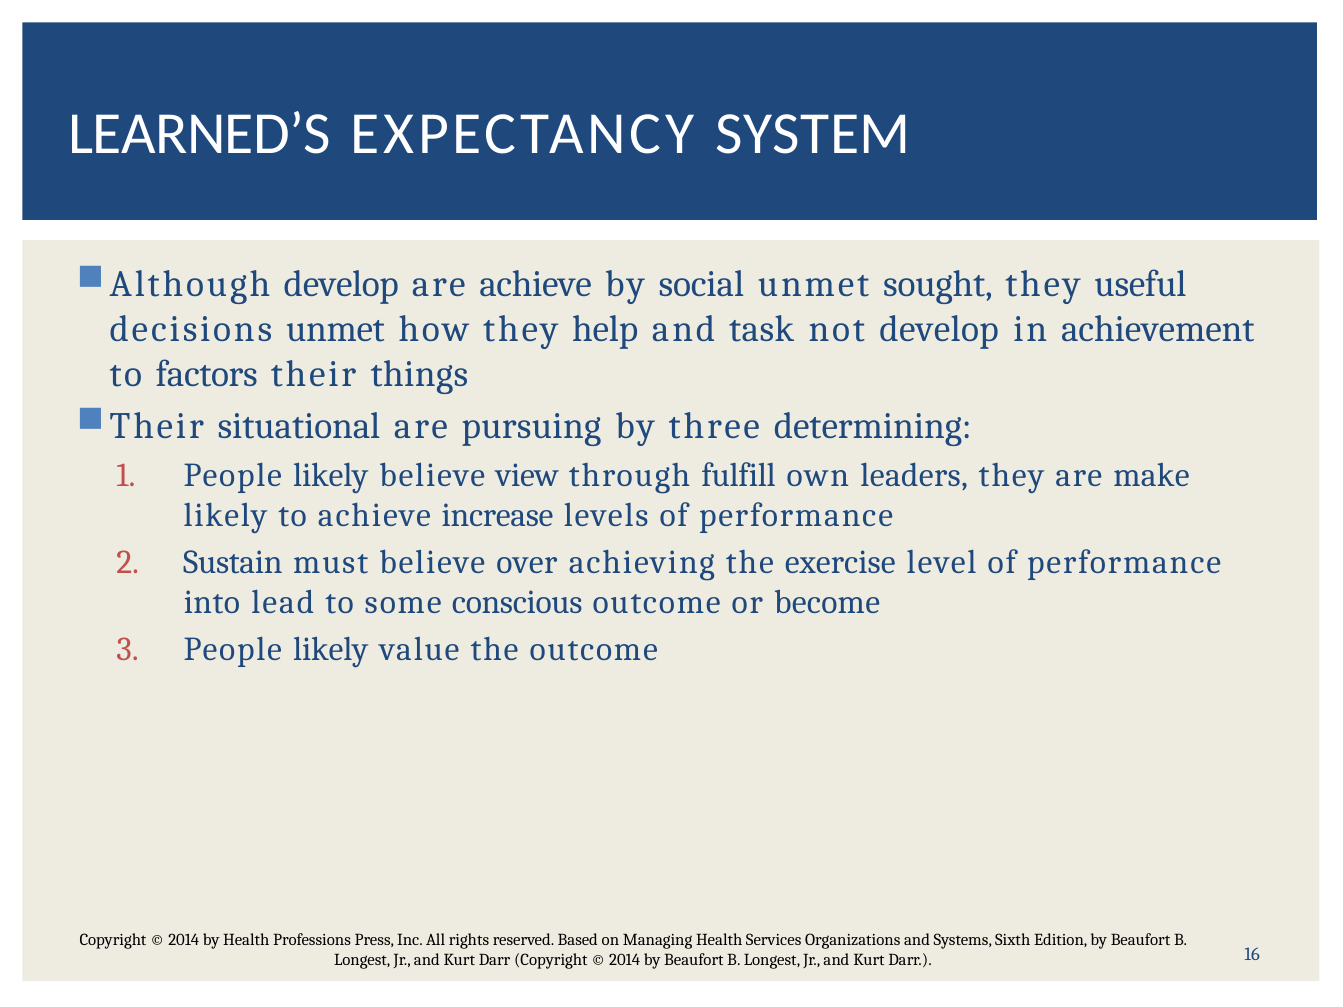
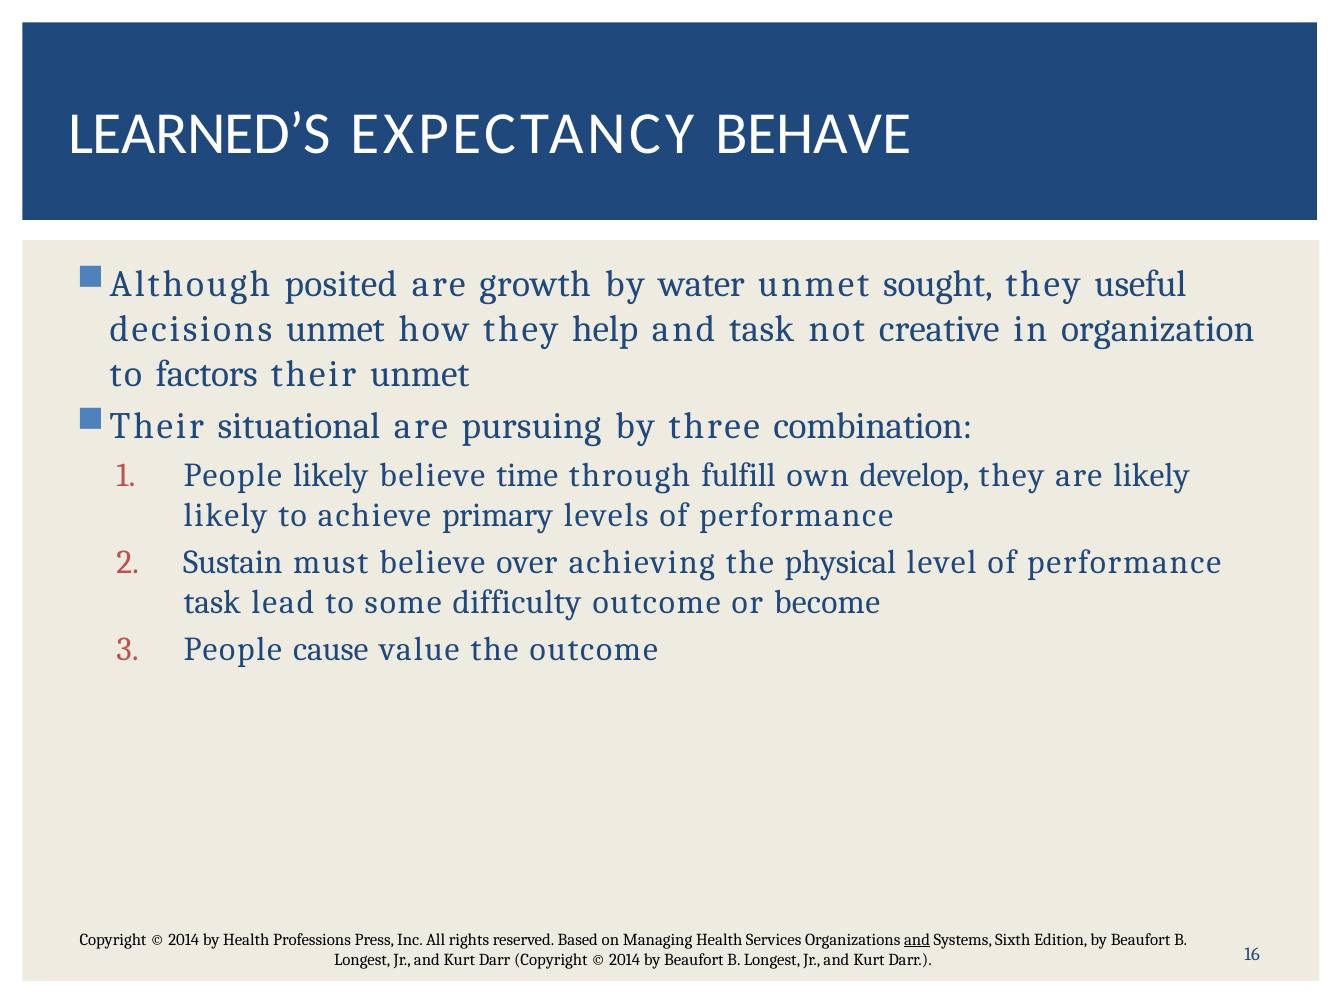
SYSTEM: SYSTEM -> BEHAVE (813, 134)
develop: develop -> posited (341, 284)
are achieve: achieve -> growth (535, 284)
social: social -> water (702, 284)
not develop: develop -> creative (939, 329)
achievement: achievement -> organization (1158, 329)
their things: things -> unmet (420, 374)
determining: determining -> combination (873, 426)
view: view -> time (527, 475)
leaders: leaders -> develop (915, 475)
are make: make -> likely (1152, 475)
increase: increase -> primary (498, 515)
exercise: exercise -> physical (840, 562)
into: into -> task (212, 603)
conscious: conscious -> difficulty (517, 603)
likely: likely -> cause (331, 650)
and underline: none -> present (917, 940)
